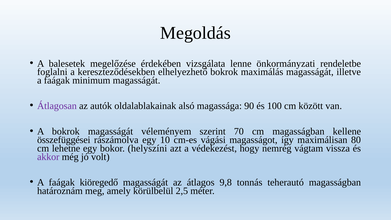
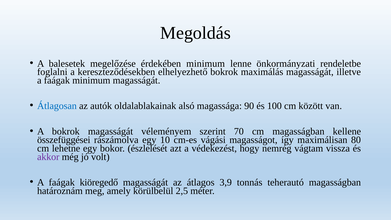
érdekében vizsgálata: vizsgálata -> minimum (206, 64)
Átlagosan colour: purple -> blue (57, 106)
helyszíni: helyszíni -> észlelését (147, 148)
9,8: 9,8 -> 3,9 (226, 182)
